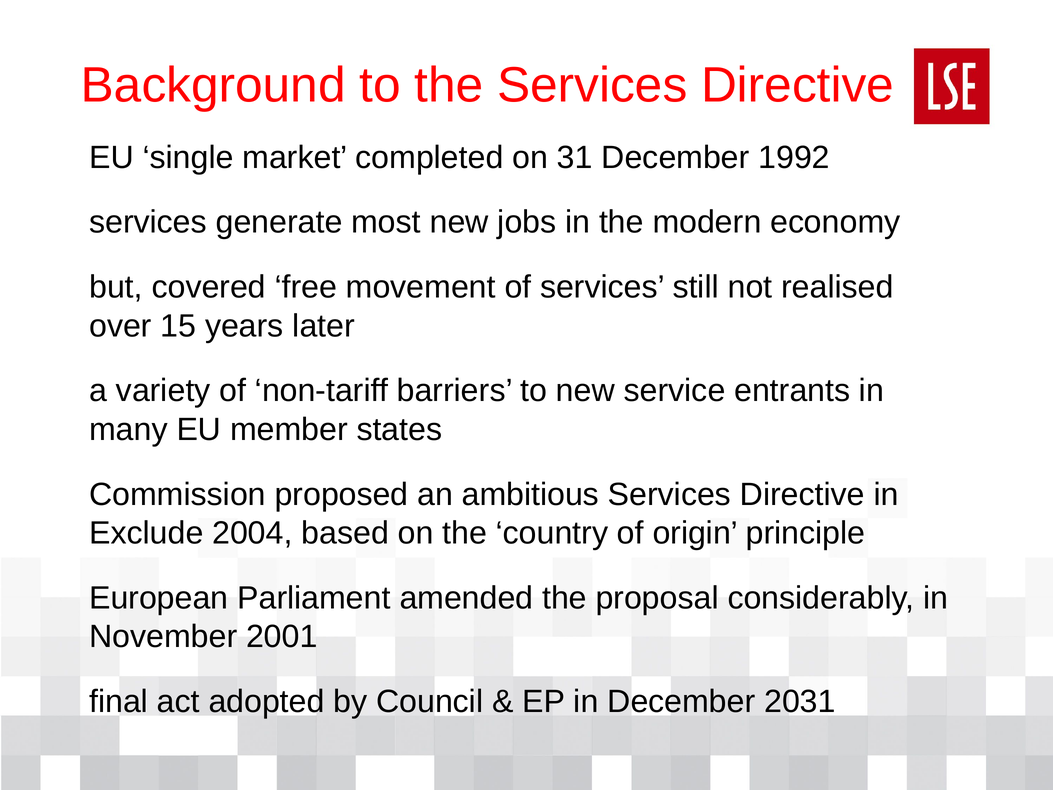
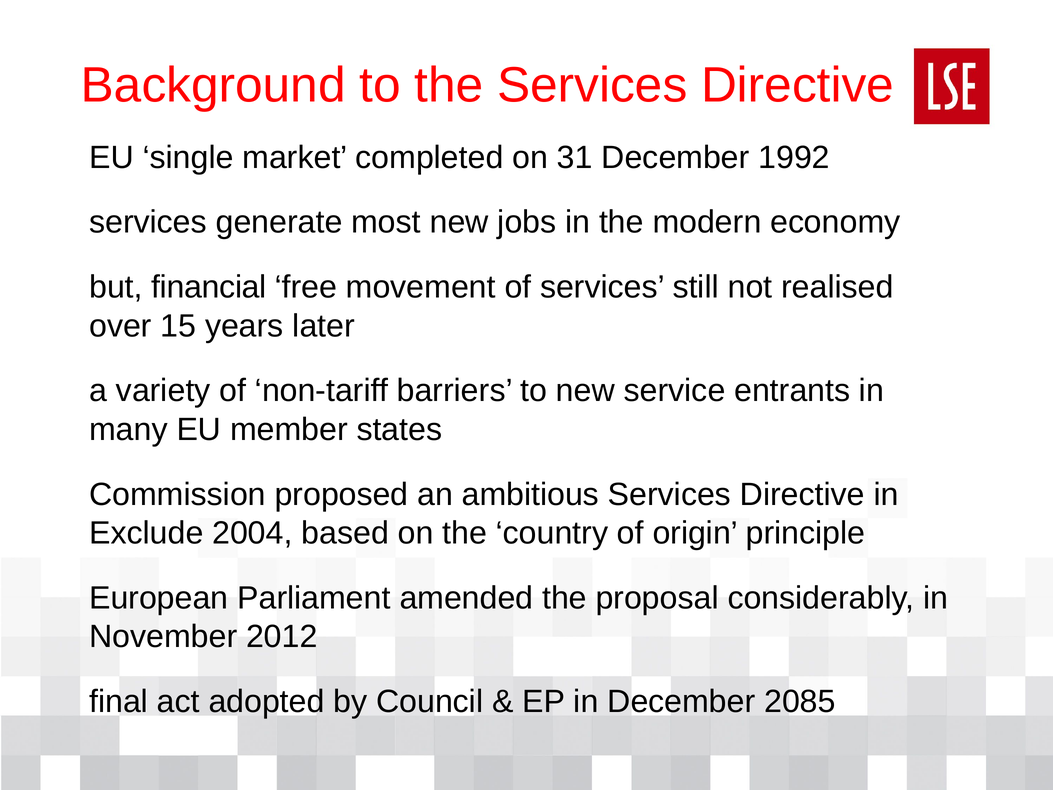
covered: covered -> financial (209, 287)
2001: 2001 -> 2012 (282, 636)
2031: 2031 -> 2085 (800, 701)
